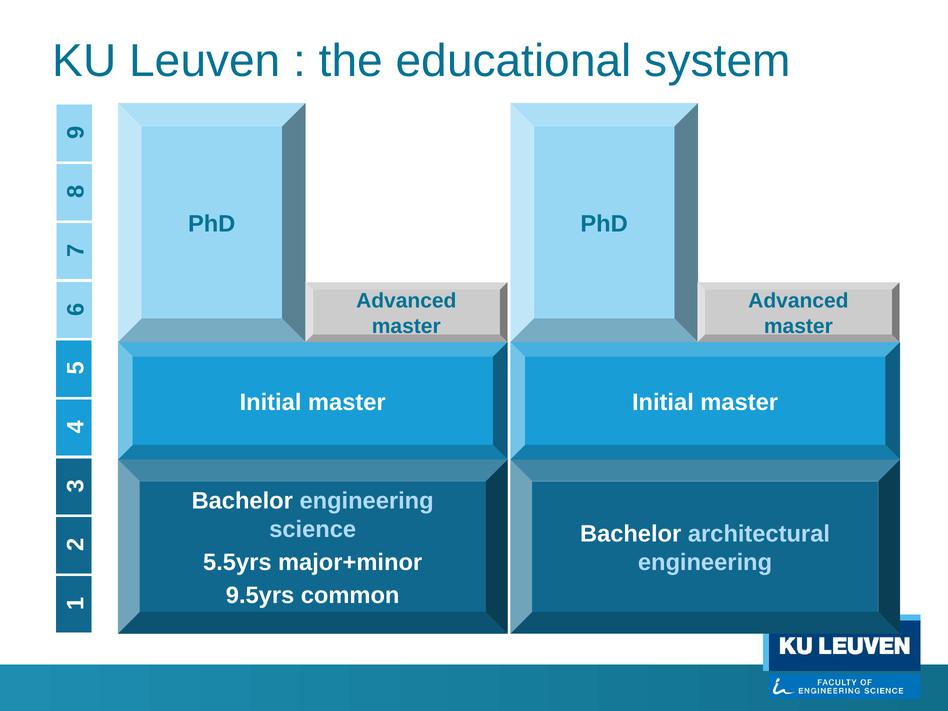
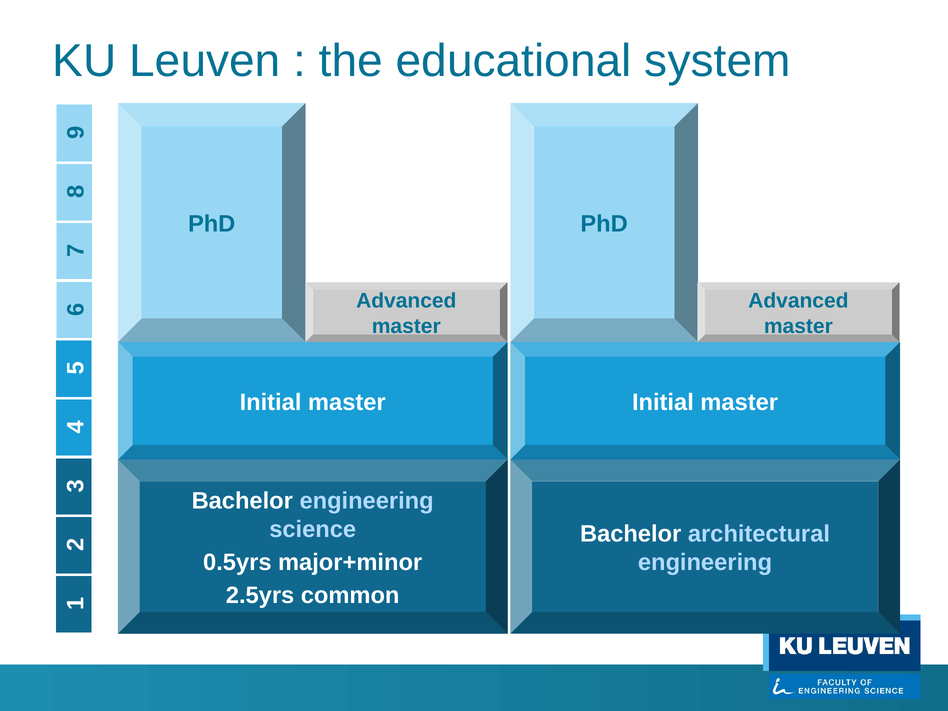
5.5yrs: 5.5yrs -> 0.5yrs (237, 562)
9.5yrs: 9.5yrs -> 2.5yrs (260, 596)
